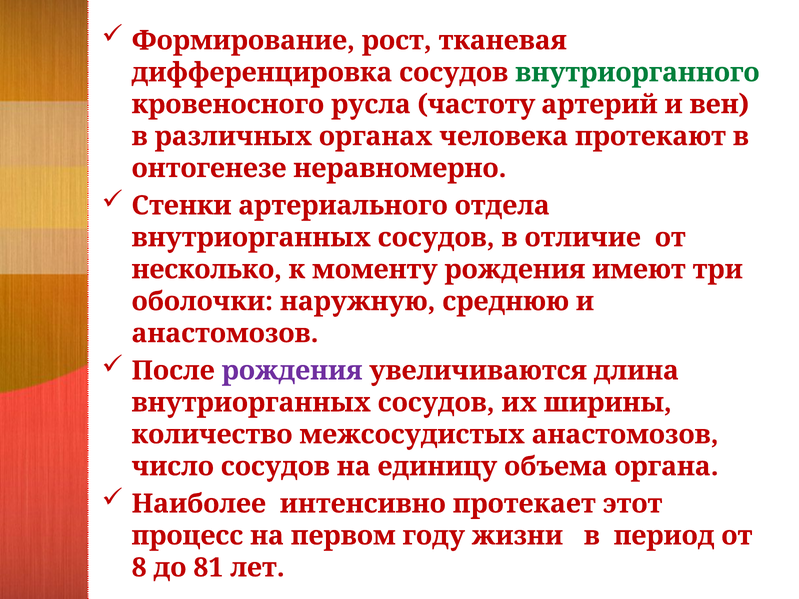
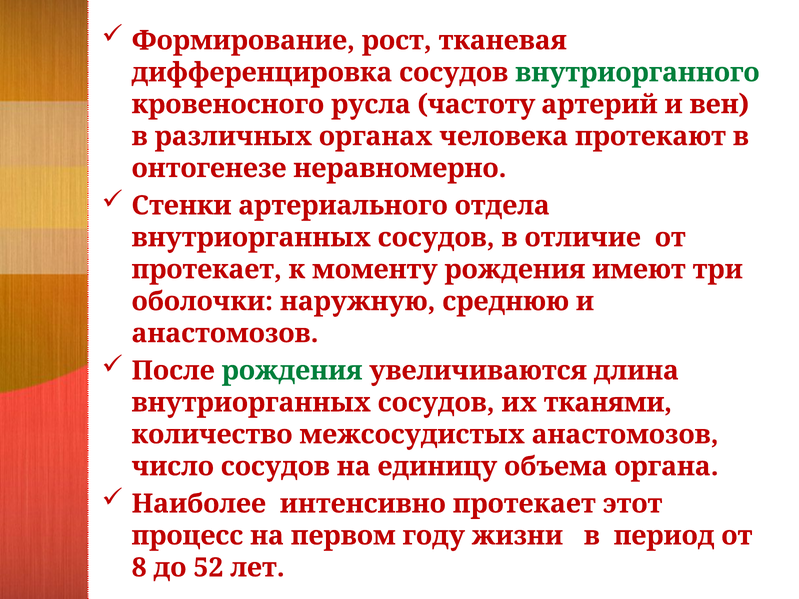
несколько: несколько -> протекает (207, 270)
рождения colour: purple -> green (292, 371)
ширины: ширины -> тканями (608, 403)
81: 81 -> 52 (208, 568)
